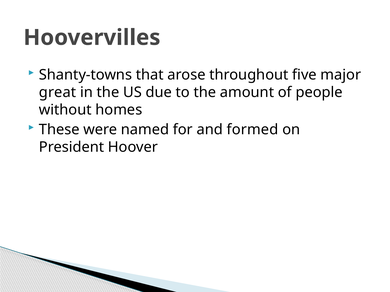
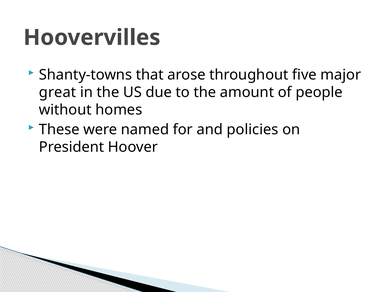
formed: formed -> policies (253, 130)
